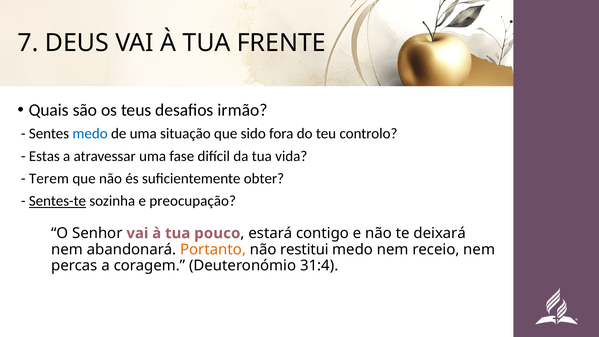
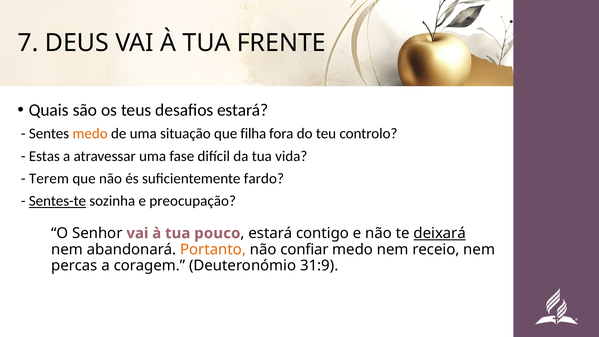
desafios irmão: irmão -> estará (243, 110)
medo colour: blue -> orange (90, 134)
sido: sido -> filha (253, 134)
obter: obter -> fardo (264, 179)
deixará underline: none -> present (440, 233)
restitui: restitui -> confiar (305, 249)
31:4: 31:4 -> 31:9 (319, 266)
